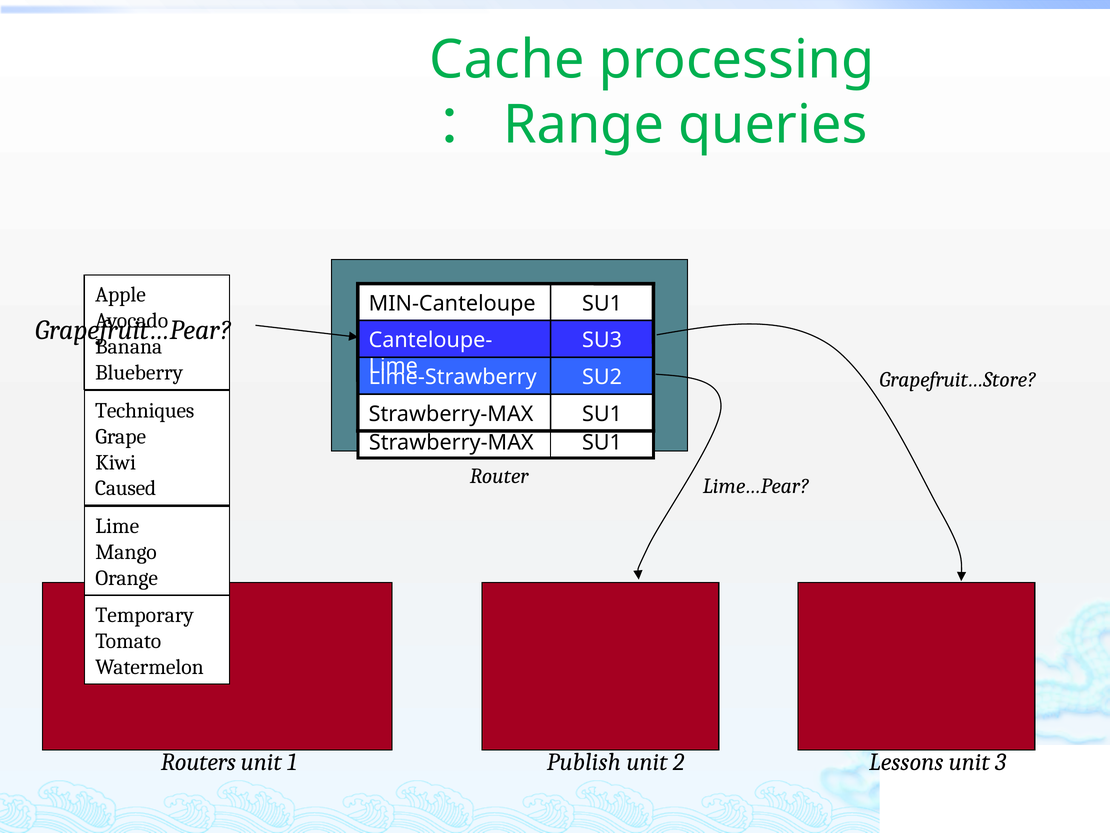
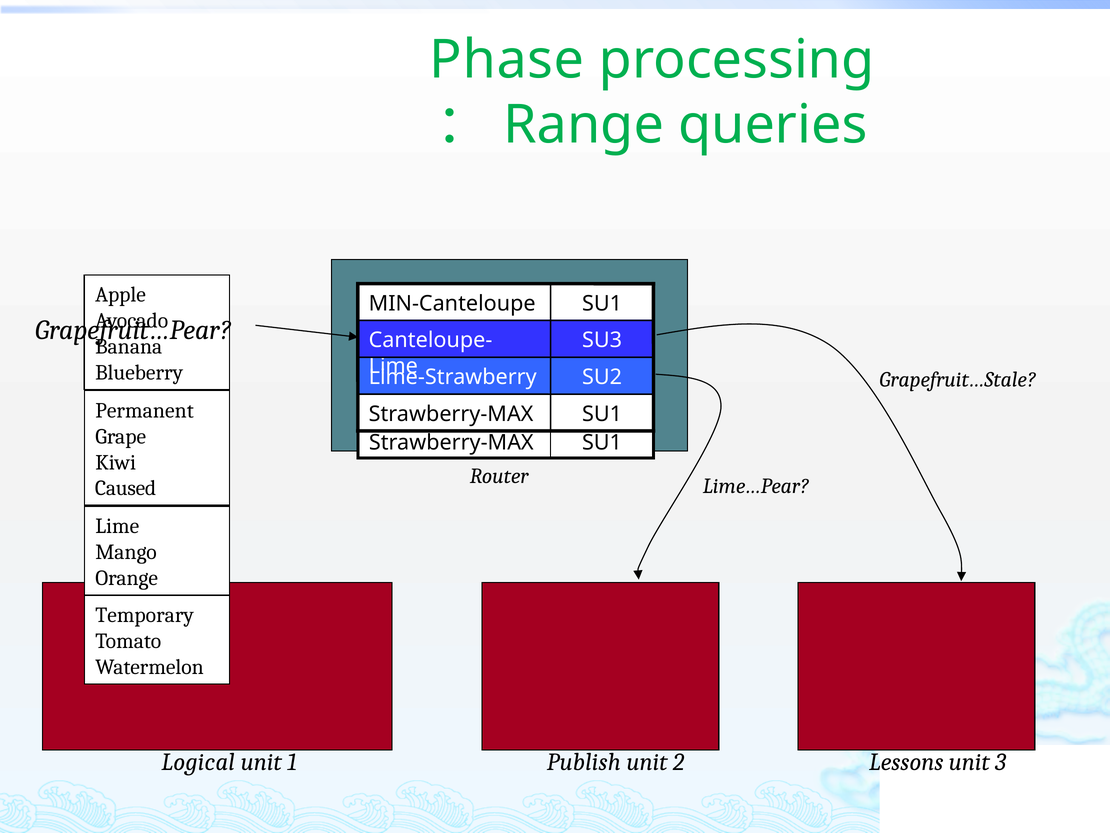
Cache: Cache -> Phase (507, 60)
Grapefruit…Store: Grapefruit…Store -> Grapefruit…Stale (958, 379)
Techniques: Techniques -> Permanent (145, 410)
Routers: Routers -> Logical (198, 762)
